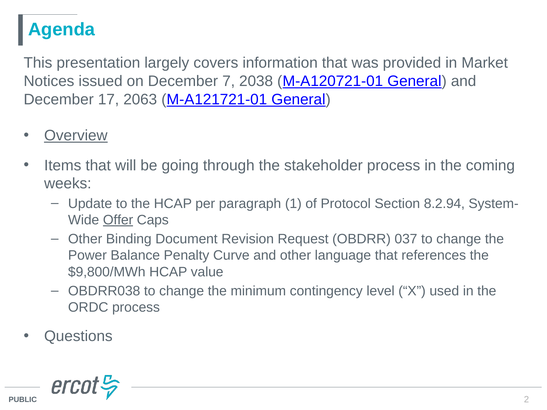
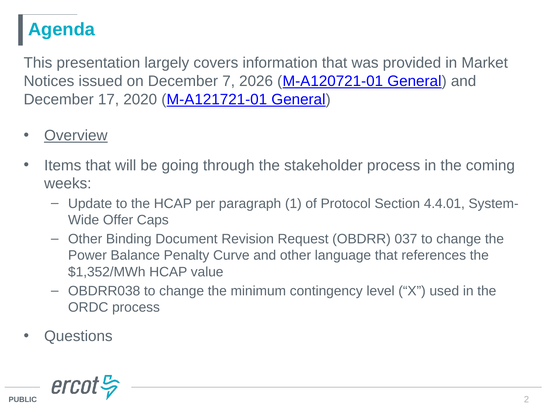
2038: 2038 -> 2026 (256, 81)
2063: 2063 -> 2020 (140, 99)
8.2.94: 8.2.94 -> 4.4.01 (444, 204)
Offer underline: present -> none (118, 220)
$9,800/MWh: $9,800/MWh -> $1,352/MWh (107, 272)
